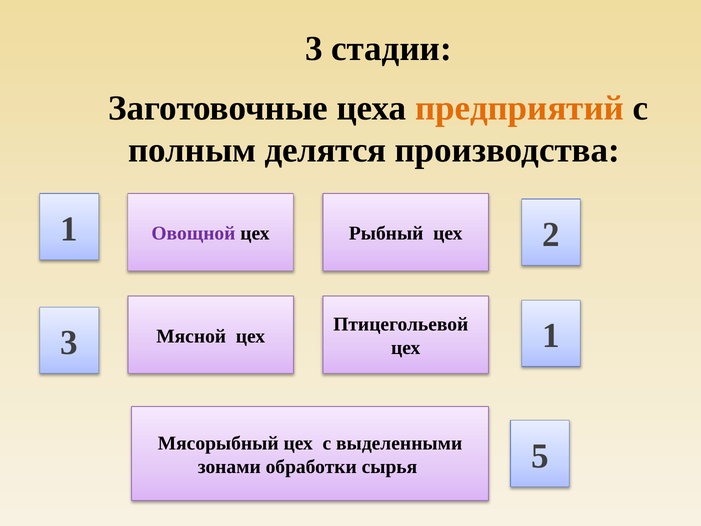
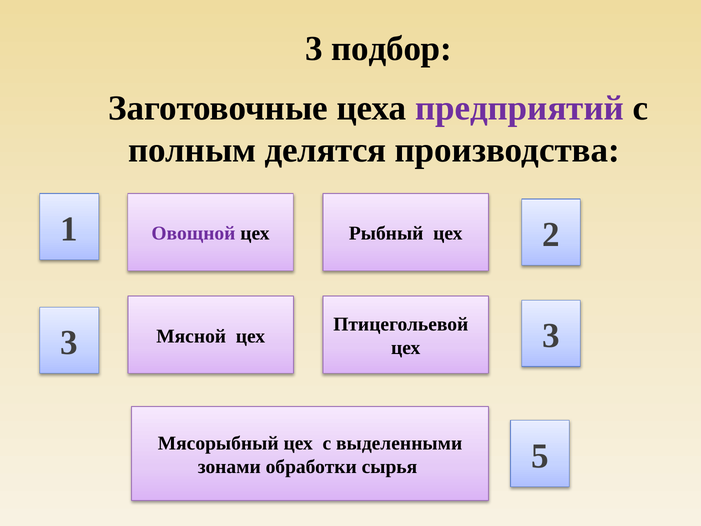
стадии: стадии -> подбор (392, 49)
предприятий colour: orange -> purple (520, 108)
3 1: 1 -> 3 (551, 336)
